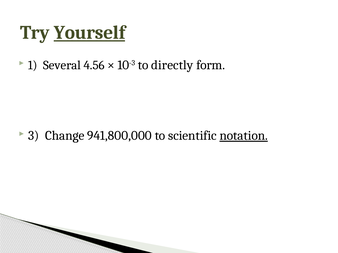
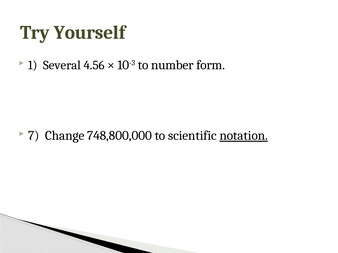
Yourself underline: present -> none (90, 33)
directly: directly -> number (172, 65)
3: 3 -> 7 (34, 136)
941,800,000: 941,800,000 -> 748,800,000 (120, 136)
